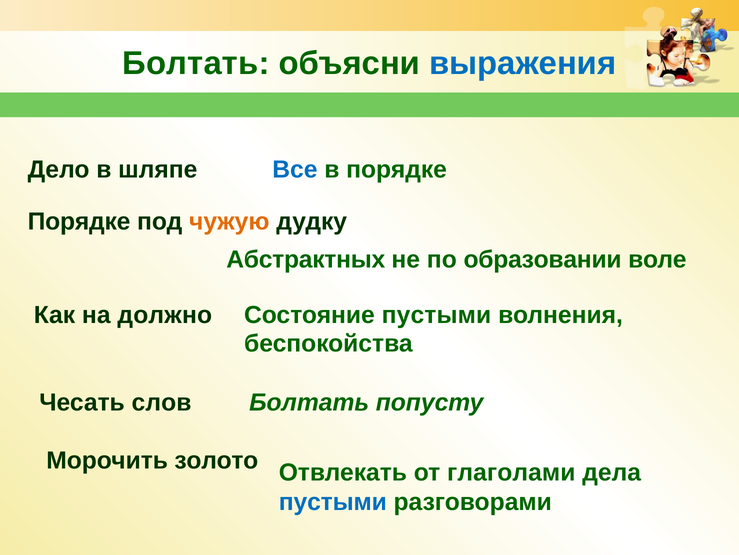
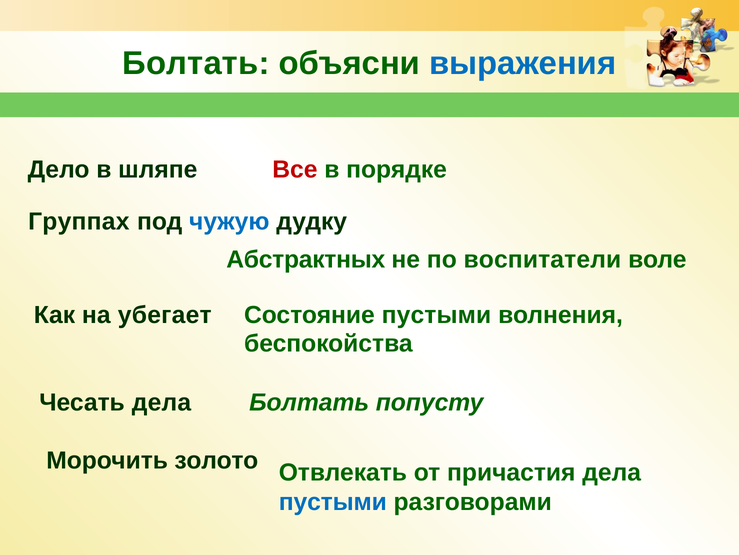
Все colour: blue -> red (295, 169)
Порядке: Порядке -> Группах (79, 222)
чужую colour: orange -> blue (229, 222)
образовании: образовании -> воспитатели (542, 259)
должно: должно -> убегает (165, 315)
Чесать слов: слов -> дела (161, 402)
глаголами: глаголами -> причастия (511, 472)
